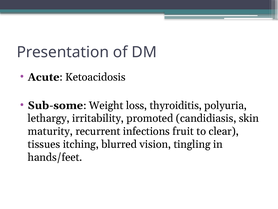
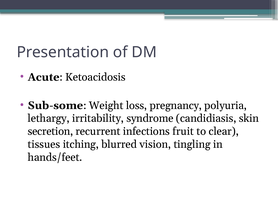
thyroiditis: thyroiditis -> pregnancy (176, 105)
promoted: promoted -> syndrome (150, 118)
maturity: maturity -> secretion (50, 131)
